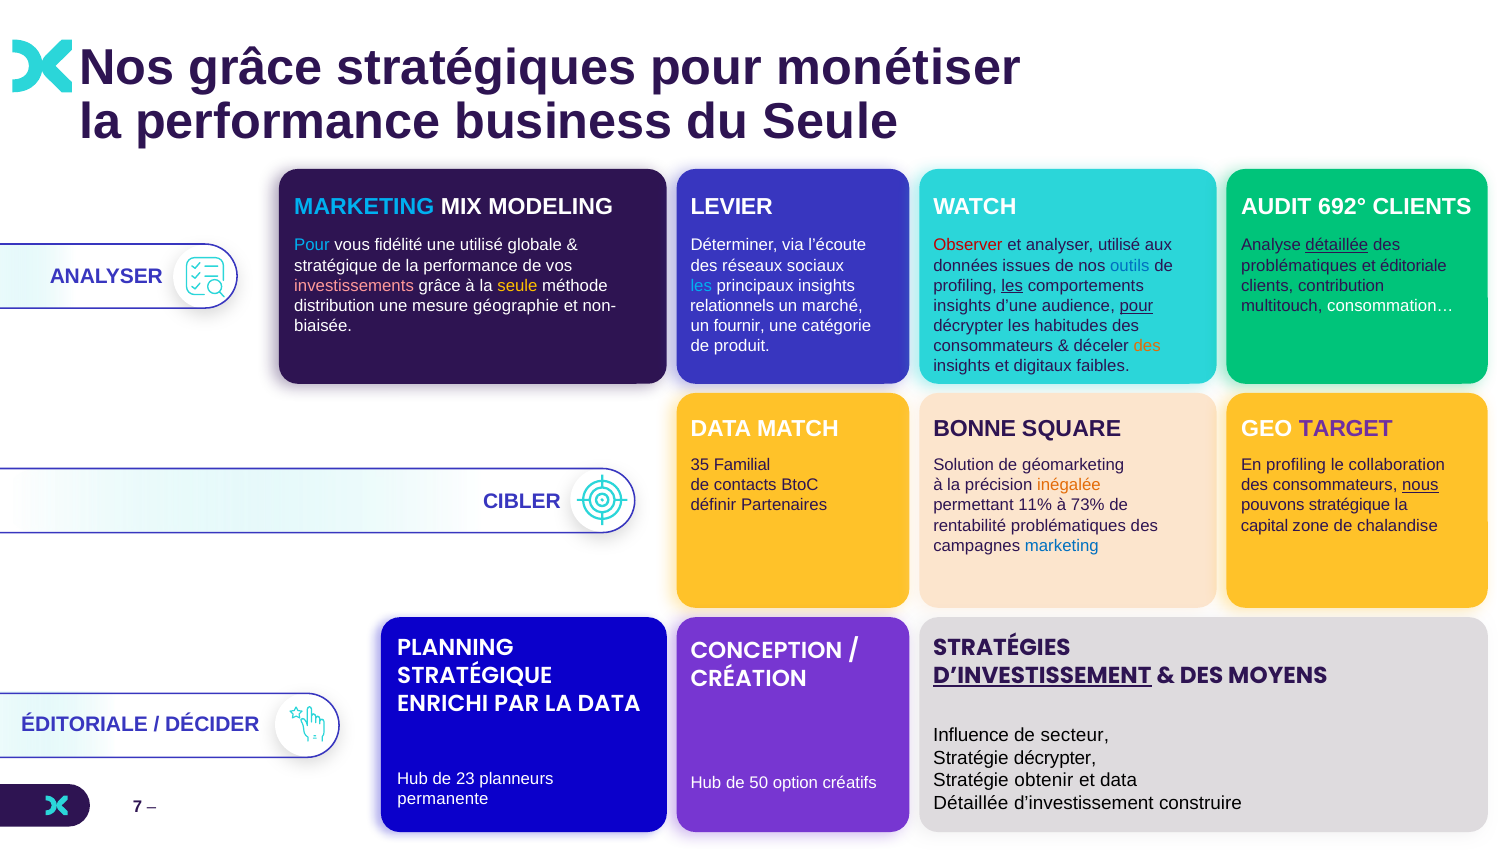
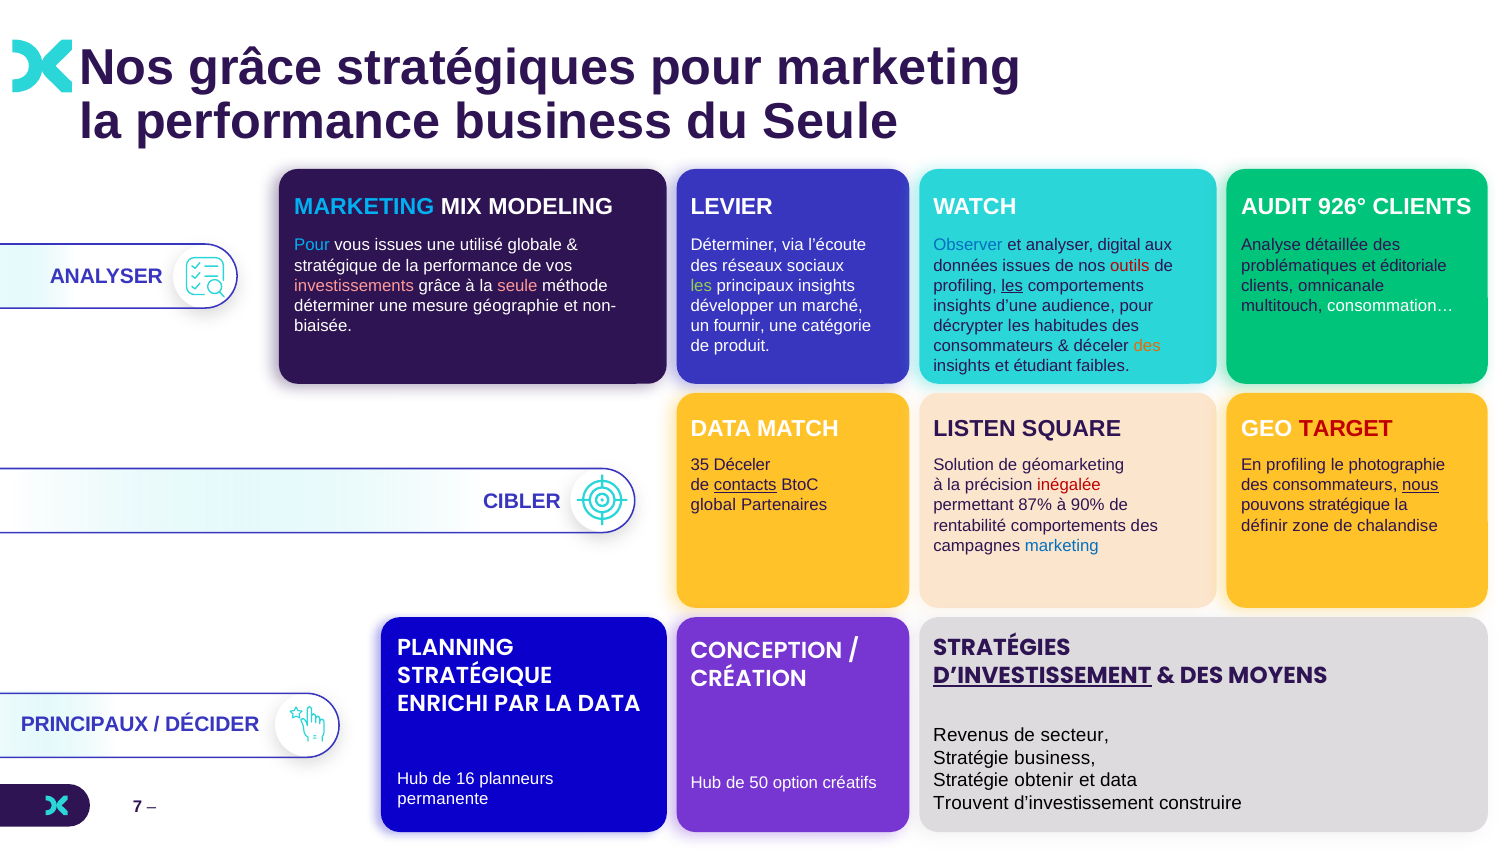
pour monétiser: monétiser -> marketing (899, 68)
692°: 692° -> 926° (1342, 206)
vous fidélité: fidélité -> issues (398, 245)
Observer colour: red -> blue (968, 245)
analyser utilisé: utilisé -> digital (1119, 245)
détaillée underline: present -> none (1337, 245)
outils colour: blue -> red (1130, 265)
seule colour: yellow -> pink (517, 286)
les colour: light blue -> light green (701, 286)
contribution: contribution -> omnicanale (1341, 286)
distribution: distribution -> déterminer (334, 306)
relationnels: relationnels -> développer (732, 306)
pour underline: present -> none (1136, 306)
digitaux: digitaux -> étudiant (1043, 366)
BONNE: BONNE -> LISTEN (975, 429)
TARGET colour: purple -> red (1346, 429)
35 Familial: Familial -> Déceler (742, 465)
collaboration: collaboration -> photographie (1397, 465)
contacts underline: none -> present (745, 485)
inégalée colour: orange -> red (1069, 485)
définir: définir -> global (713, 505)
11%: 11% -> 87% (1035, 505)
73%: 73% -> 90% (1088, 505)
rentabilité problématiques: problématiques -> comportements (1068, 525)
capital: capital -> définir (1264, 525)
ÉDITORIALE: ÉDITORIALE -> PRINCIPAUX (85, 724)
Influence: Influence -> Revenus (971, 735)
Stratégie décrypter: décrypter -> business (1055, 758)
23: 23 -> 16 (465, 778)
Détaillée: Détaillée -> Trouvent (971, 803)
